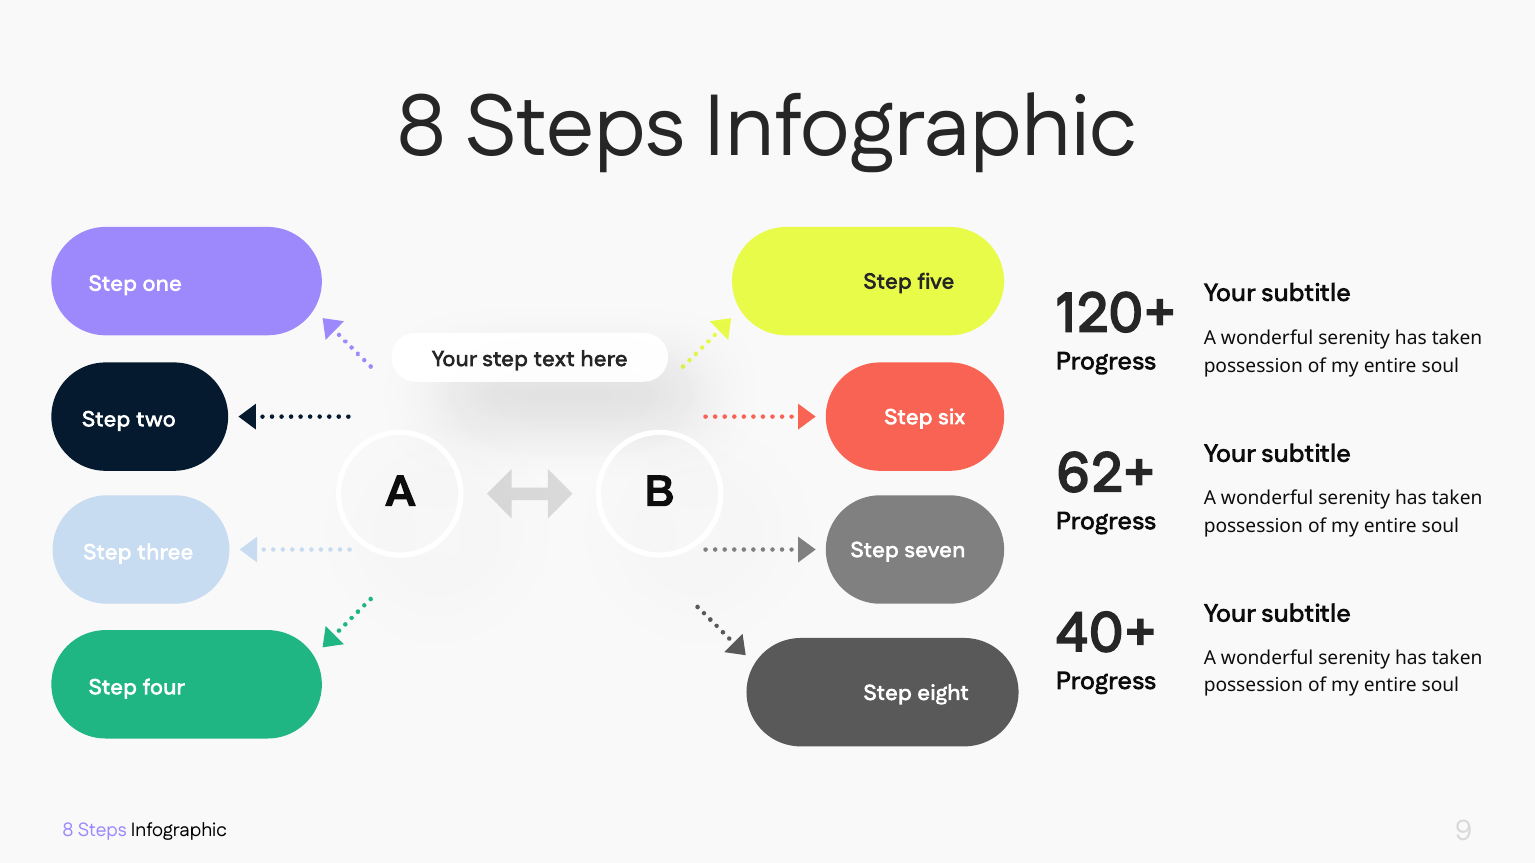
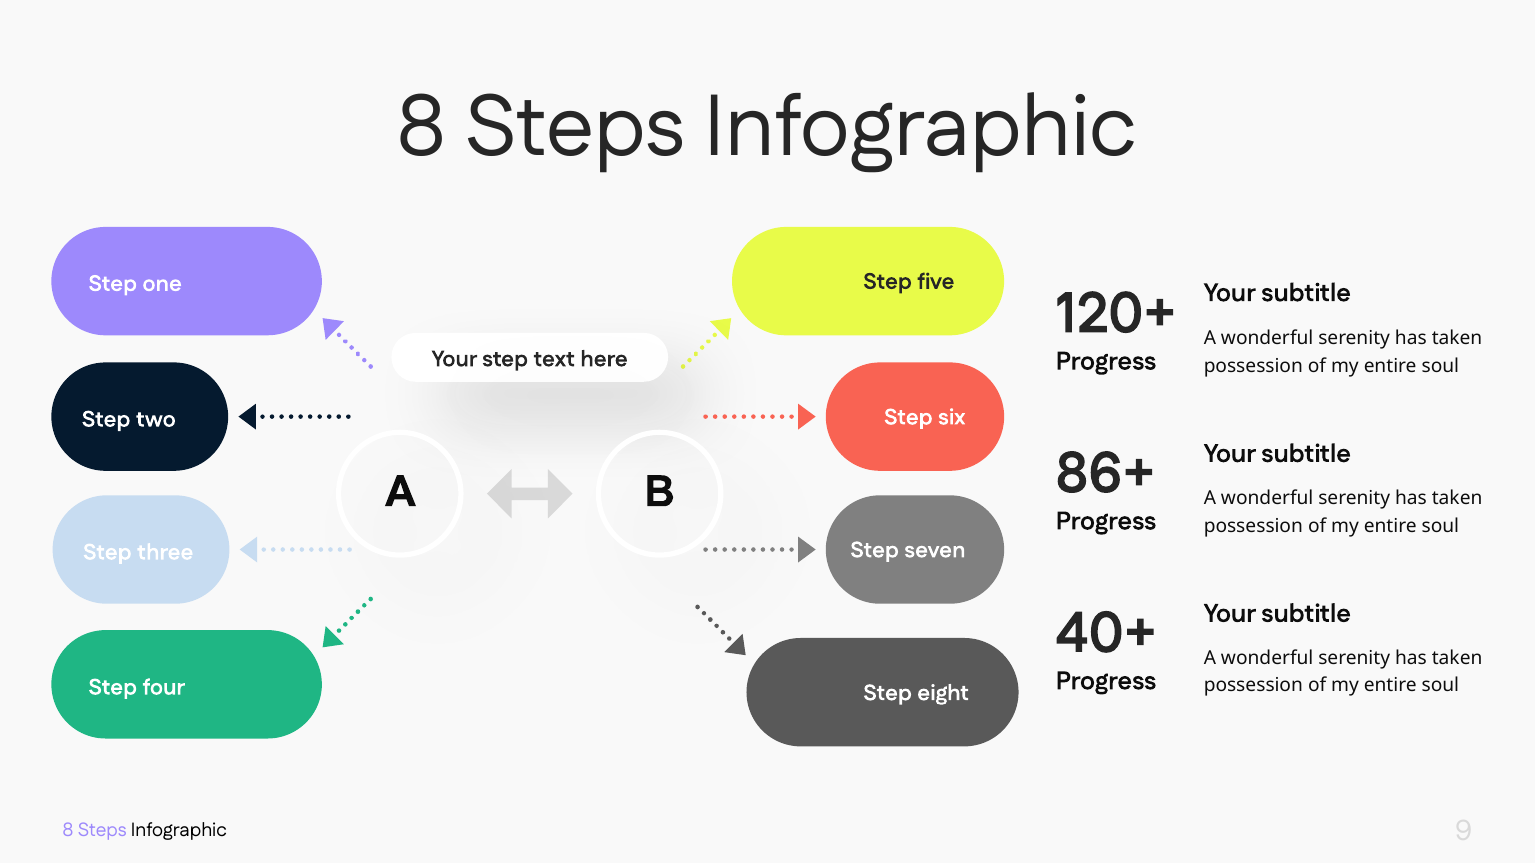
62+: 62+ -> 86+ (1105, 473)
